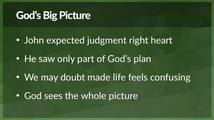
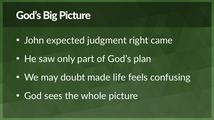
heart: heart -> came (162, 41)
